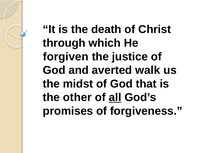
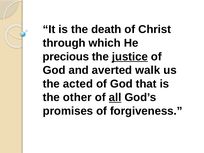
forgiven: forgiven -> precious (66, 57)
justice underline: none -> present (130, 57)
midst: midst -> acted (78, 84)
